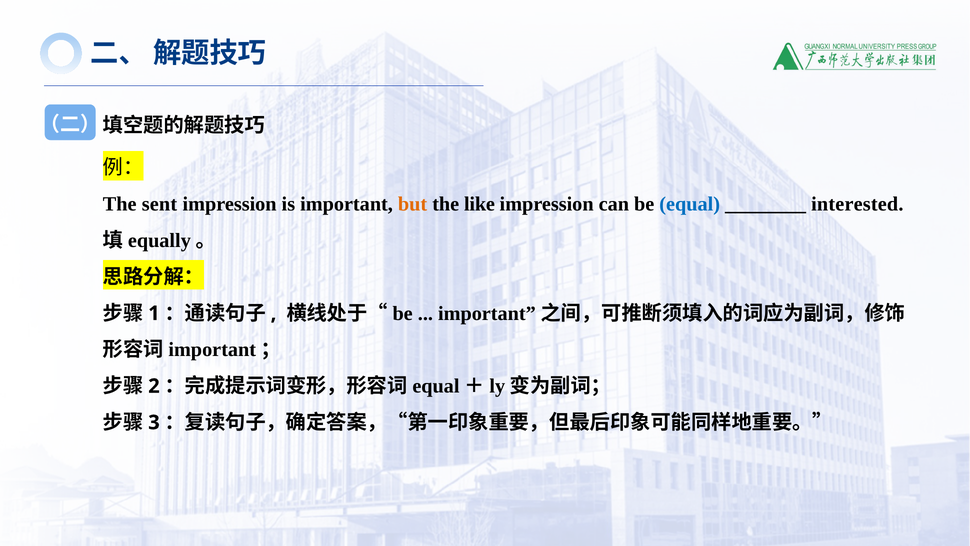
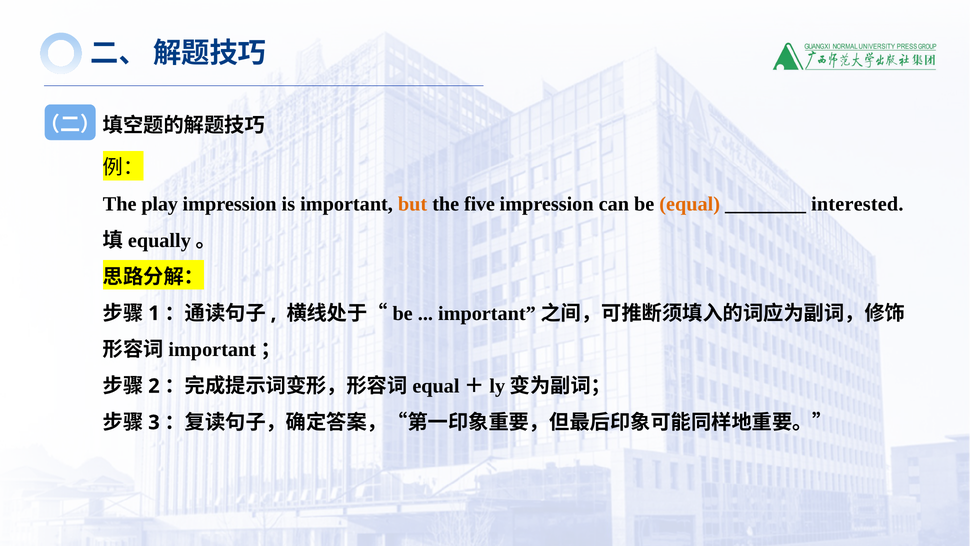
sent: sent -> play (160, 204)
like: like -> five (479, 204)
equal colour: blue -> orange (690, 204)
